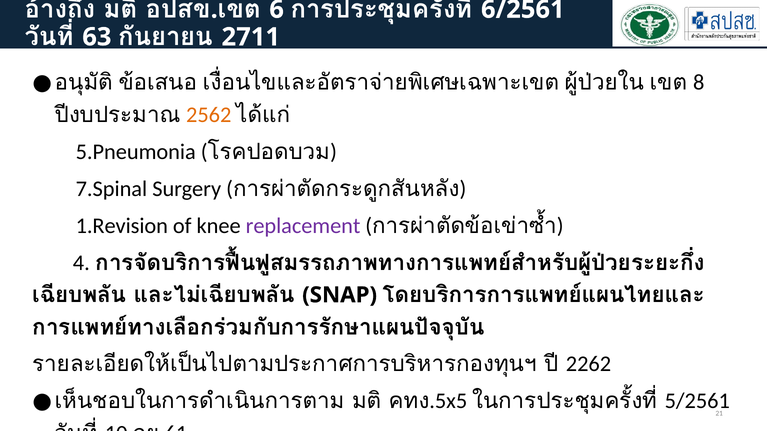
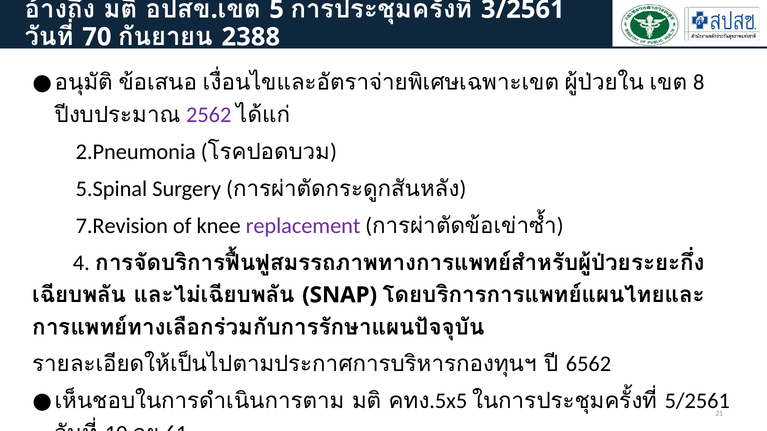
6: 6 -> 5 (277, 9)
6/2561: 6/2561 -> 3/2561 (523, 9)
63: 63 -> 70 (97, 37)
2711: 2711 -> 2388 (251, 37)
2562 colour: orange -> purple (209, 115)
5.Pneumonia: 5.Pneumonia -> 2.Pneumonia (136, 152)
7.Spinal: 7.Spinal -> 5.Spinal (111, 189)
1.Revision: 1.Revision -> 7.Revision (122, 226)
2262: 2262 -> 6562 (588, 364)
